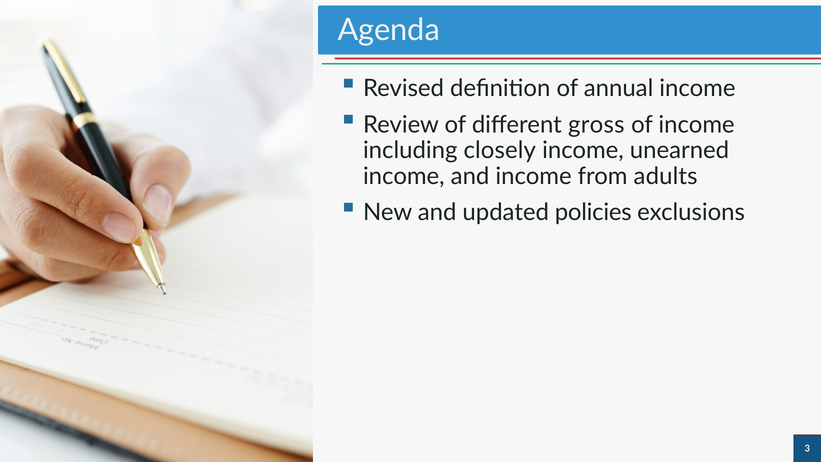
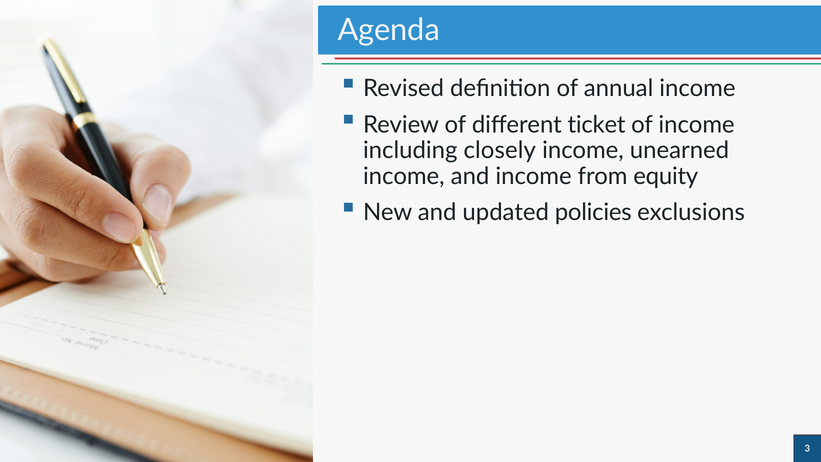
gross: gross -> ticket (597, 125)
adults: adults -> equity (666, 176)
